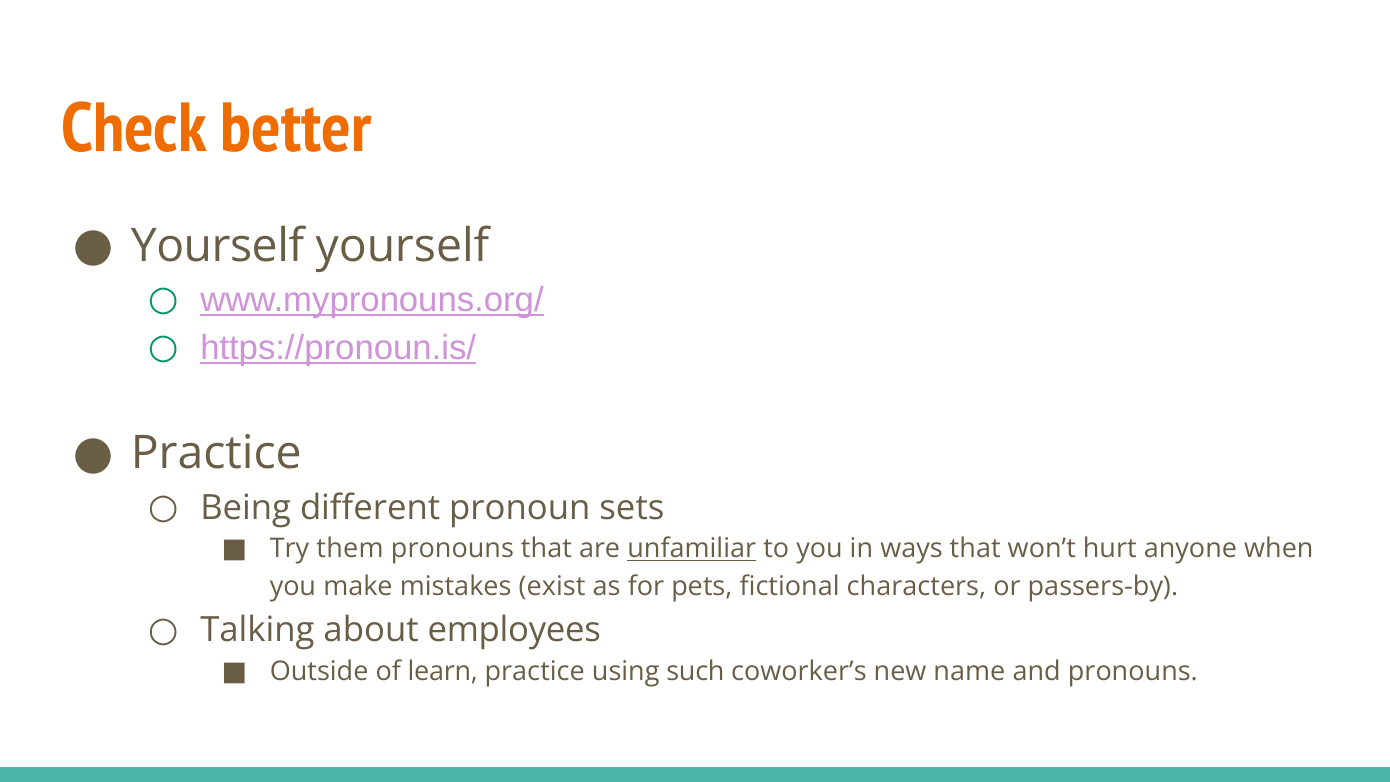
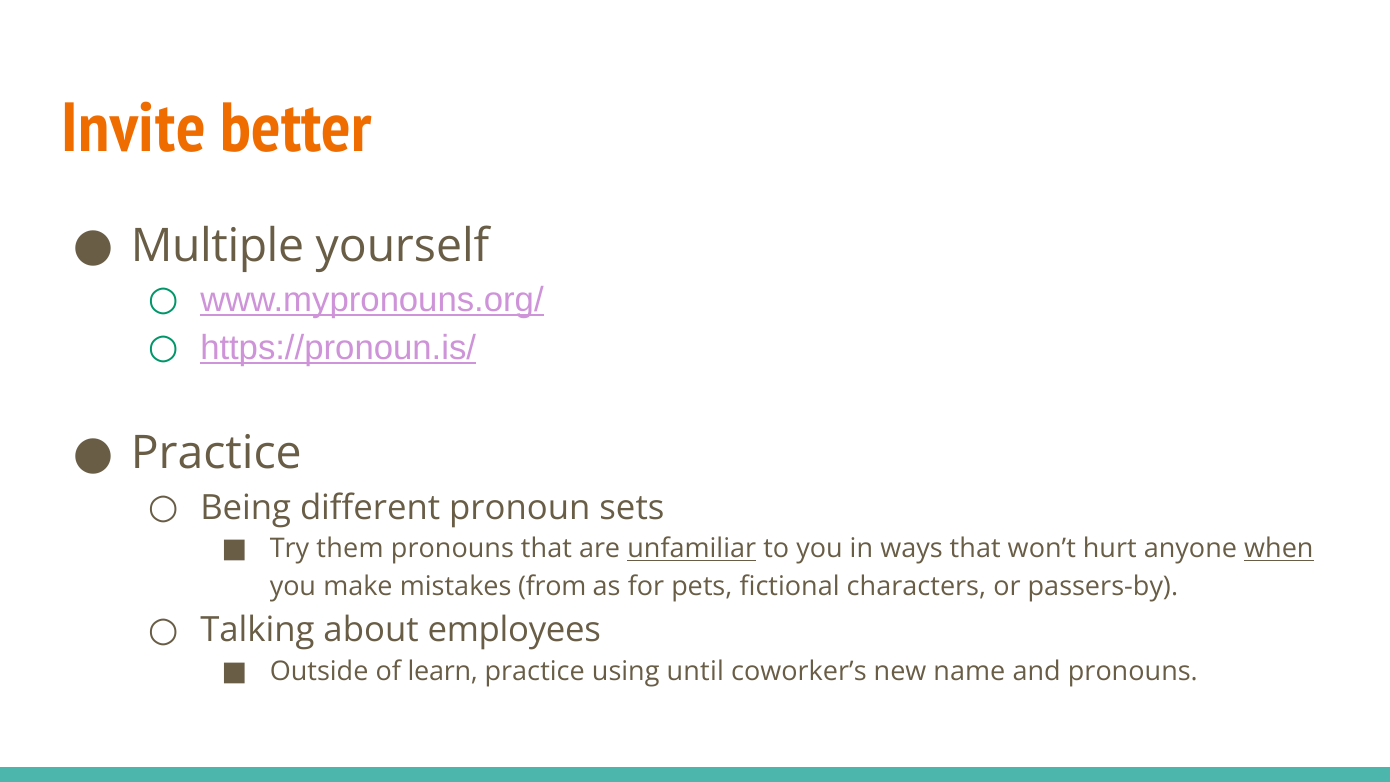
Check: Check -> Invite (134, 128)
Yourself: Yourself -> Multiple (217, 246)
when underline: none -> present (1279, 549)
exist: exist -> from (552, 586)
such: such -> until (695, 671)
